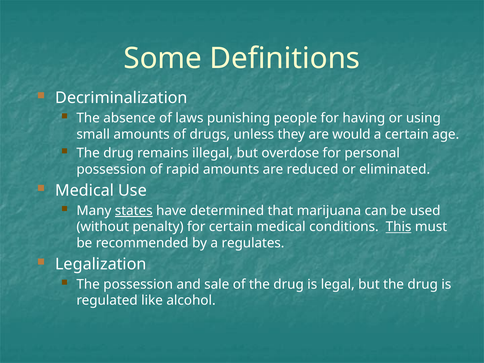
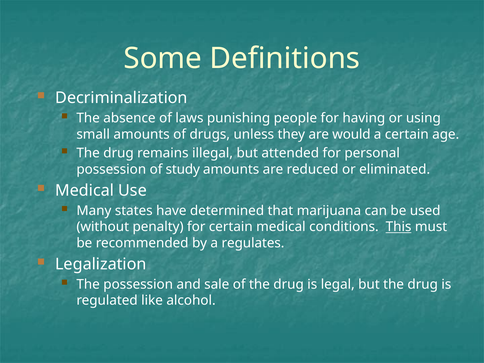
overdose: overdose -> attended (290, 153)
rapid: rapid -> study (183, 169)
states underline: present -> none (134, 211)
